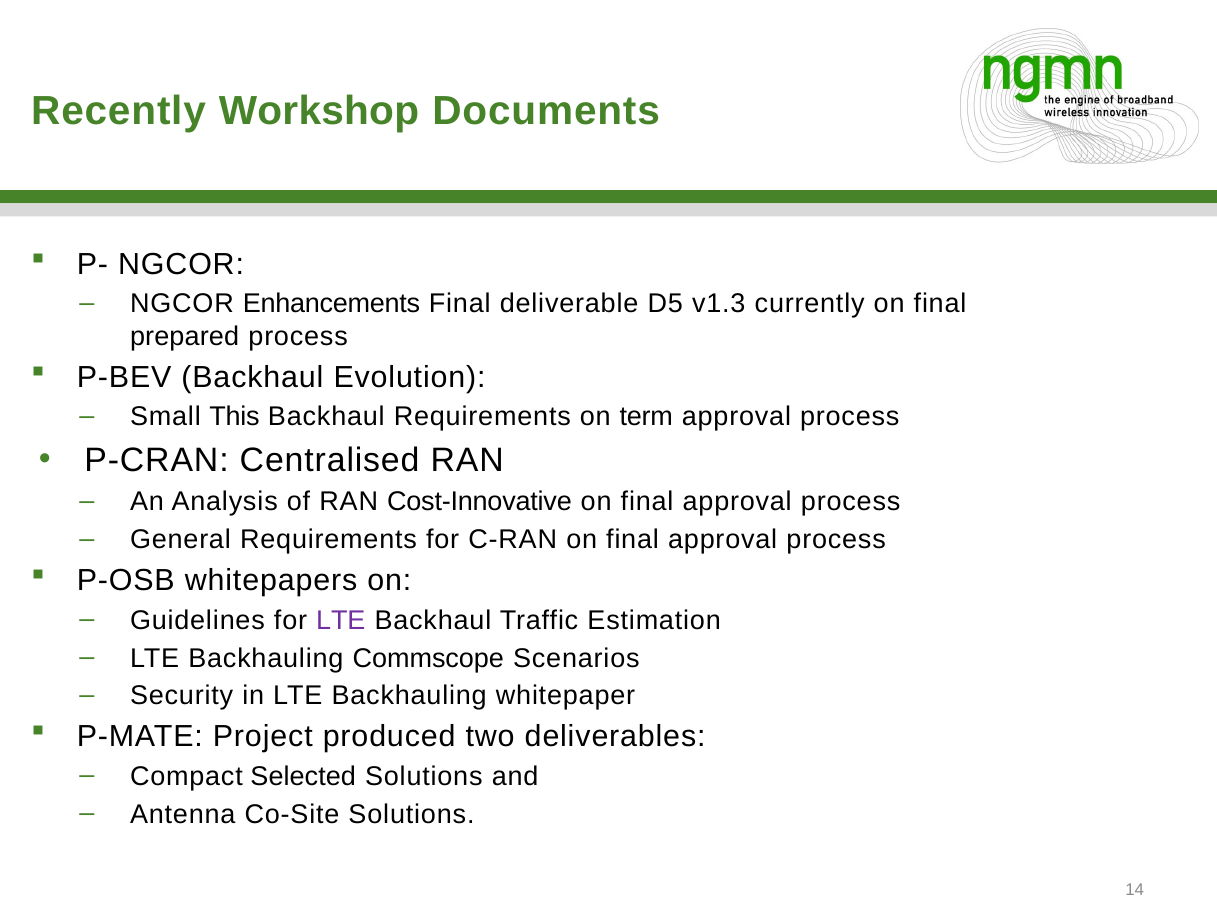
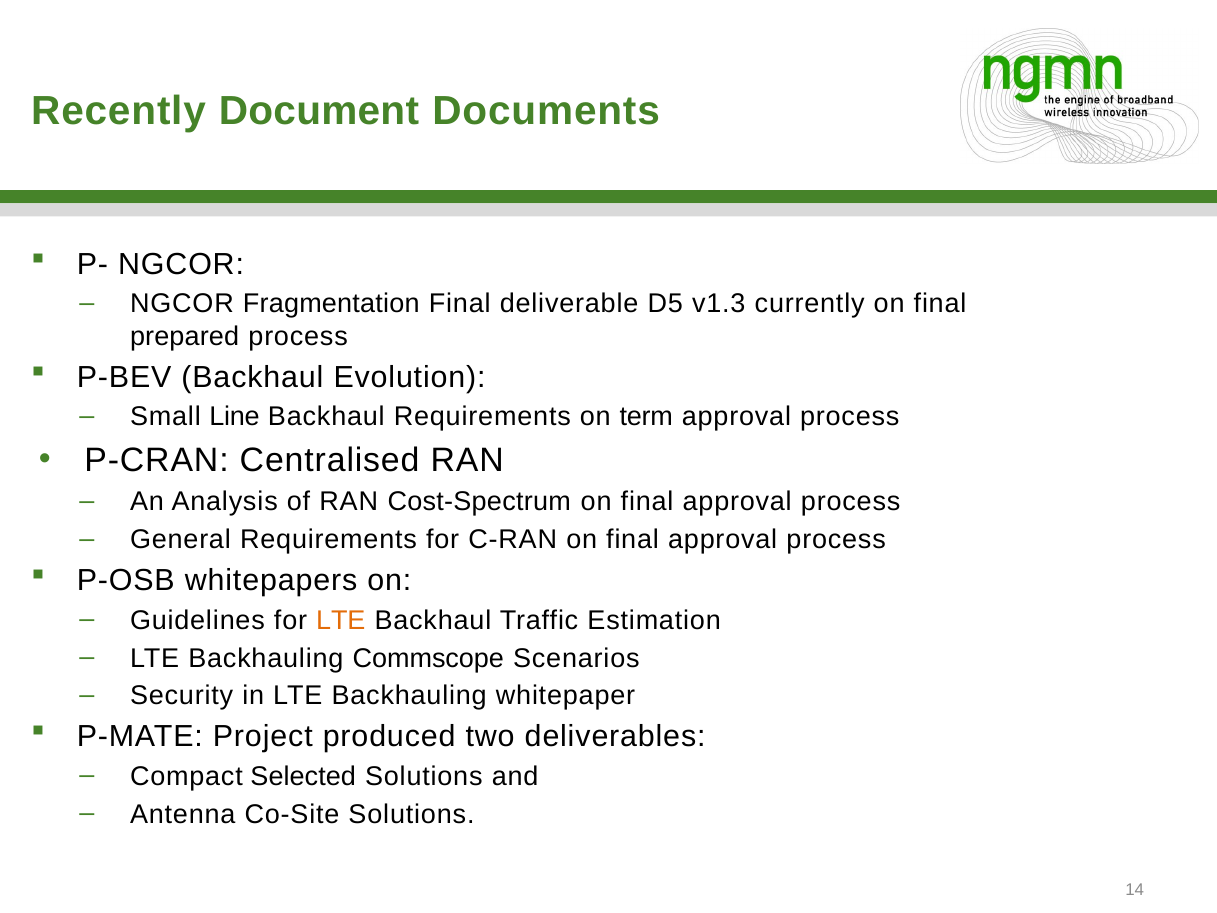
Workshop: Workshop -> Document (319, 111)
Enhancements: Enhancements -> Fragmentation (331, 304)
This: This -> Line (235, 417)
Cost-Innovative: Cost-Innovative -> Cost-Spectrum (479, 502)
LTE colour: purple -> orange (341, 620)
